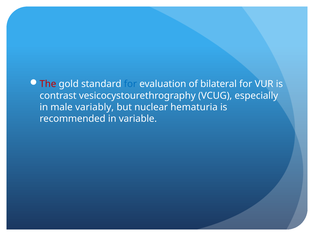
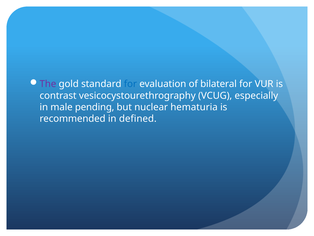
The colour: red -> purple (48, 84)
variably: variably -> pending (95, 107)
variable: variable -> defined (138, 118)
